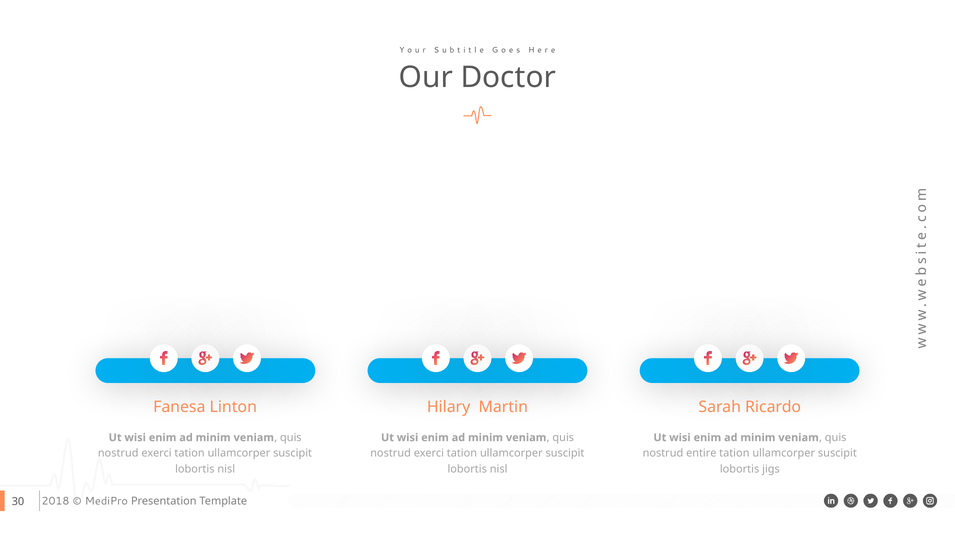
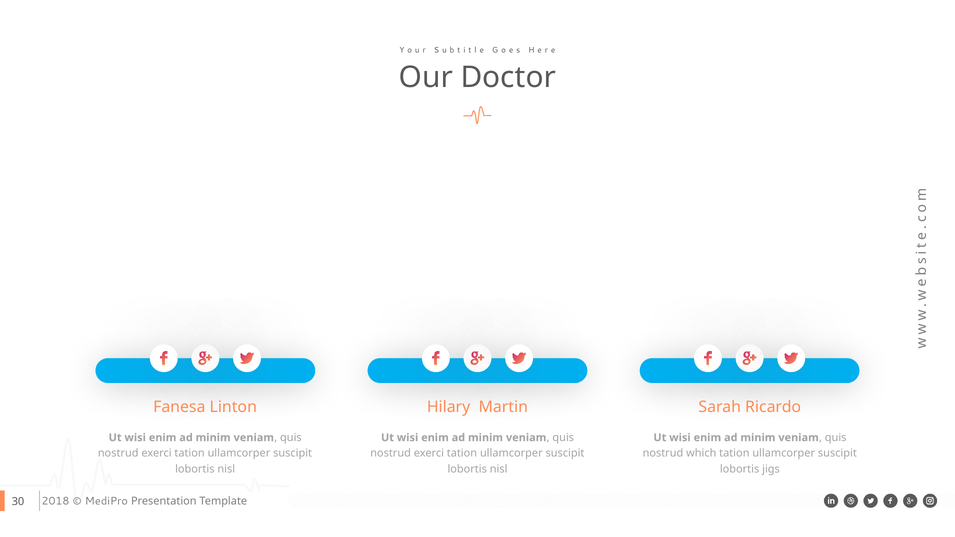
entire: entire -> which (701, 454)
